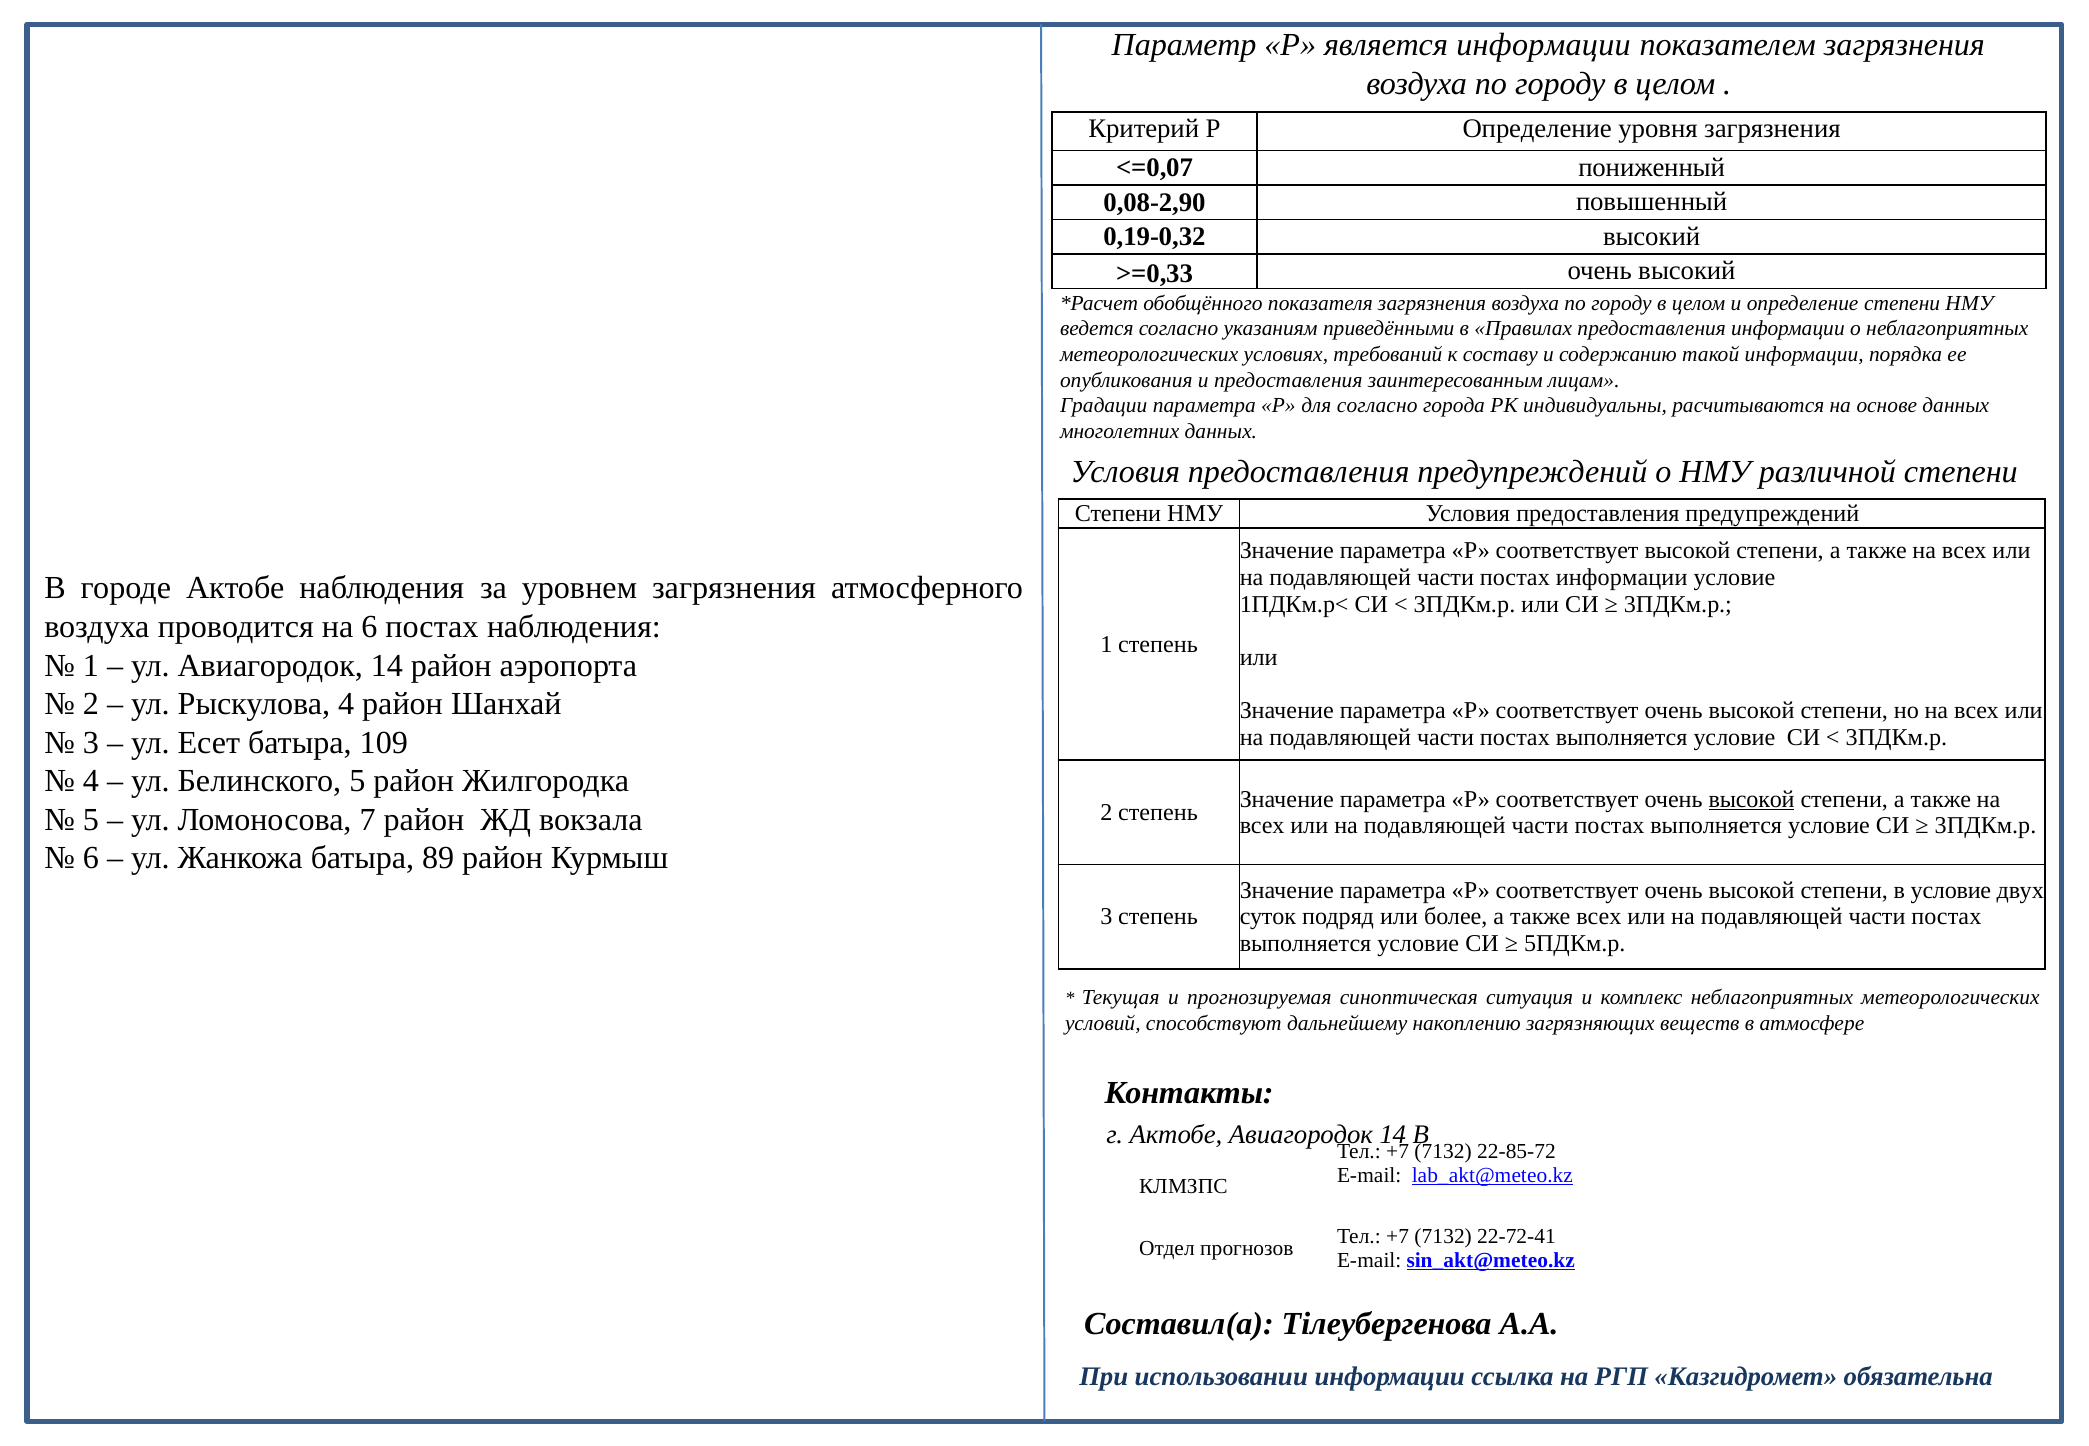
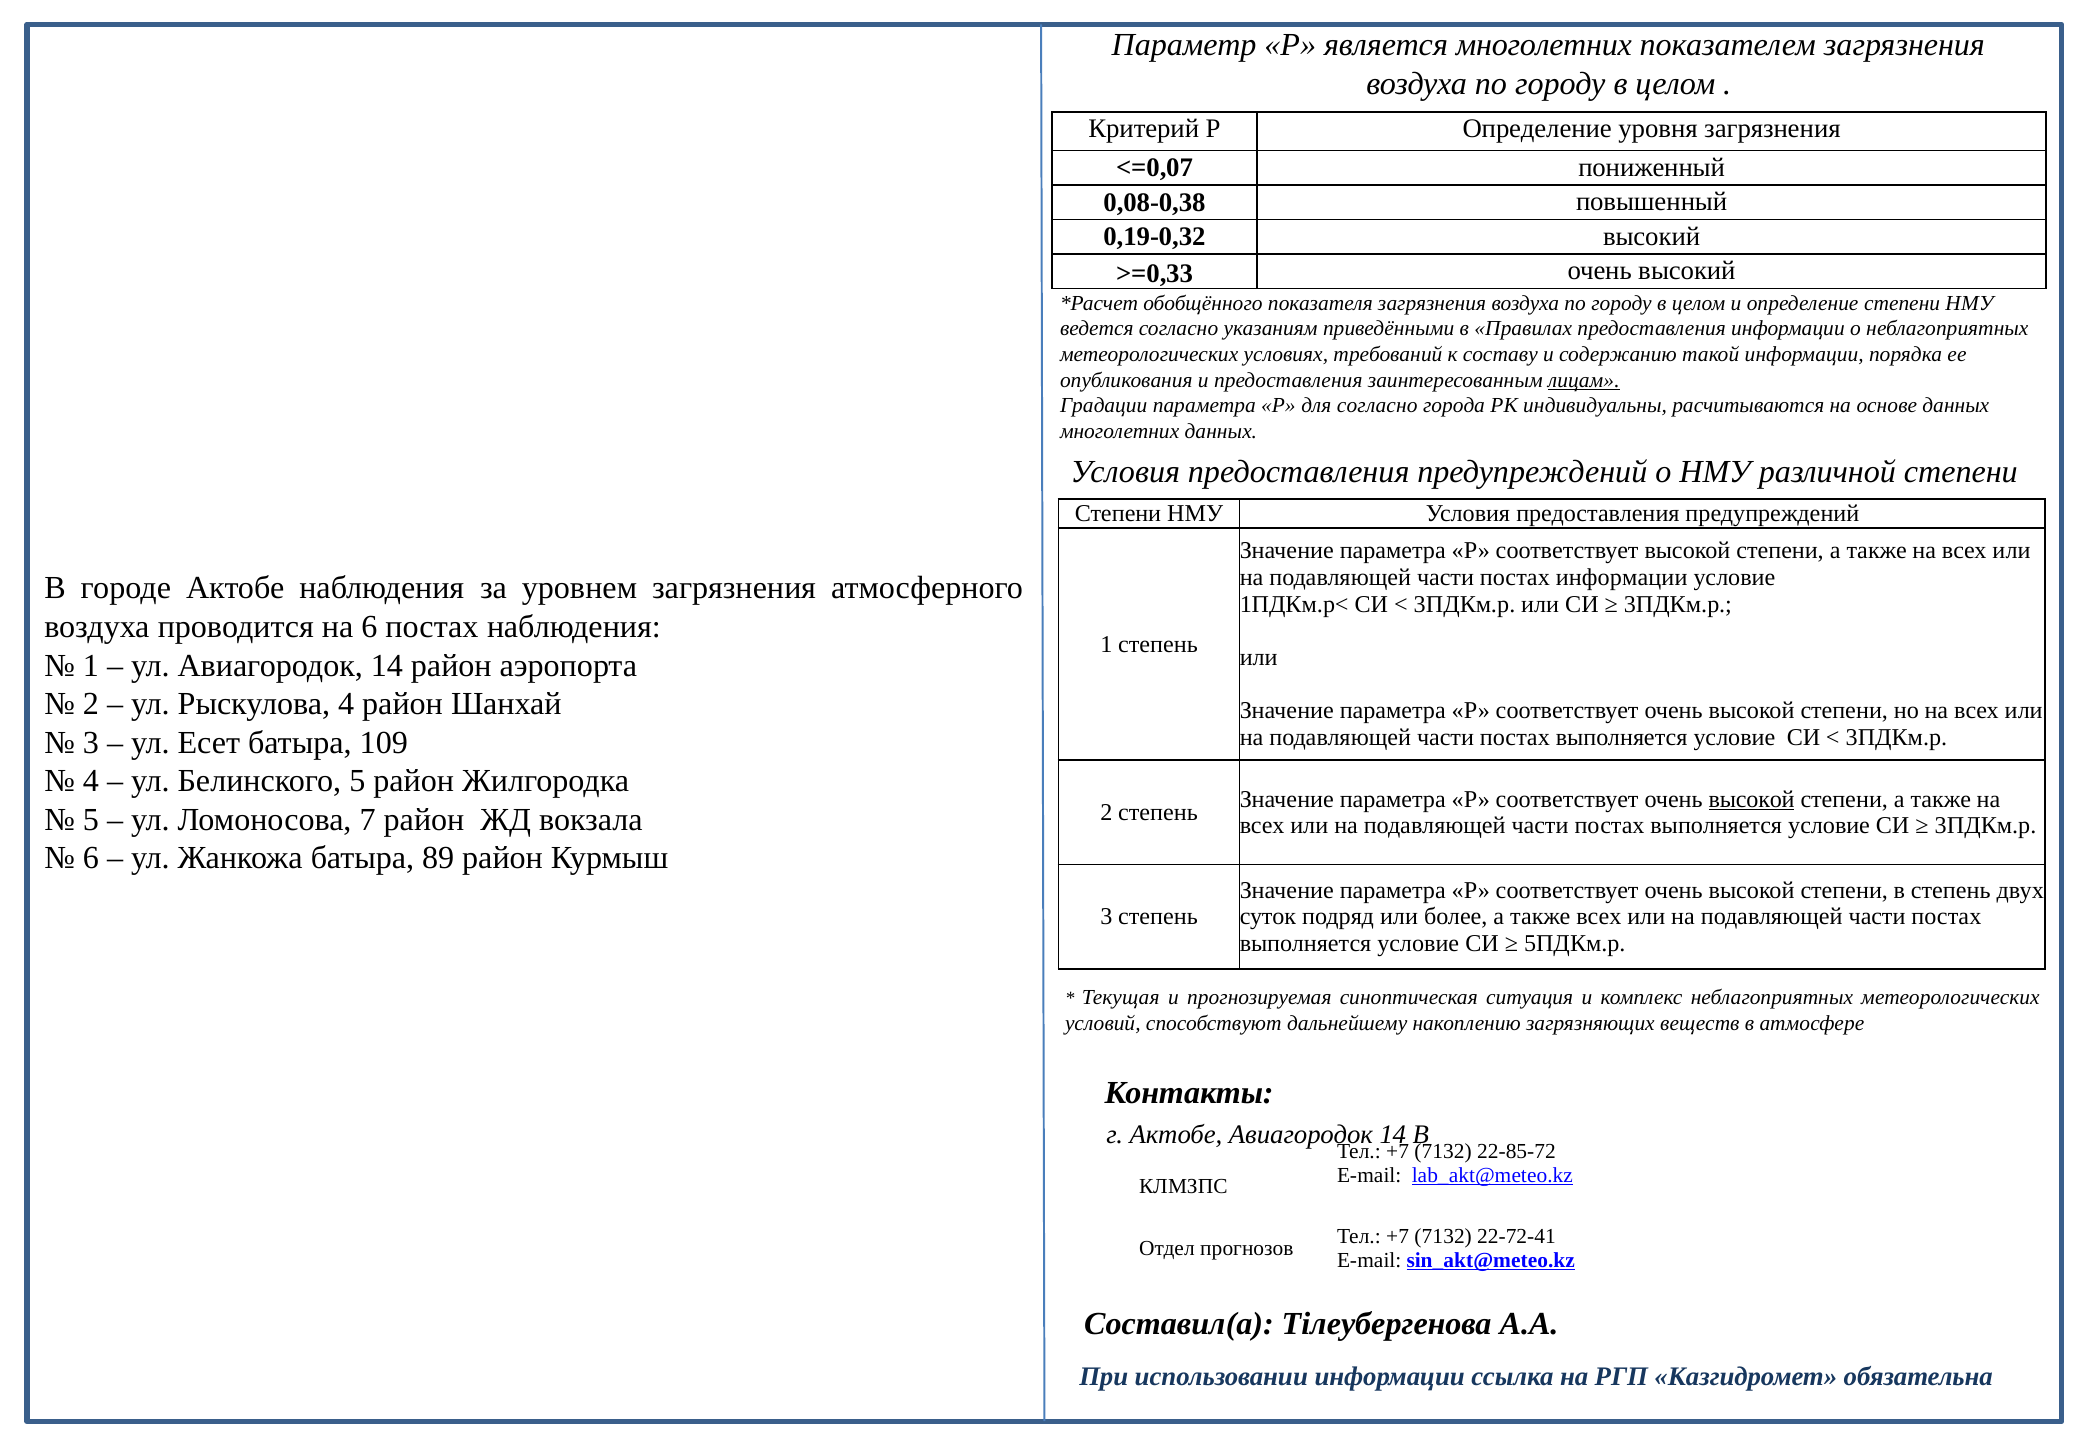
является информации: информации -> многолетних (1544, 45)
0,08-2,90: 0,08-2,90 -> 0,08-0,38 (1154, 202)
лицам underline: none -> present (1584, 380)
в условие: условие -> степень (1951, 890)
